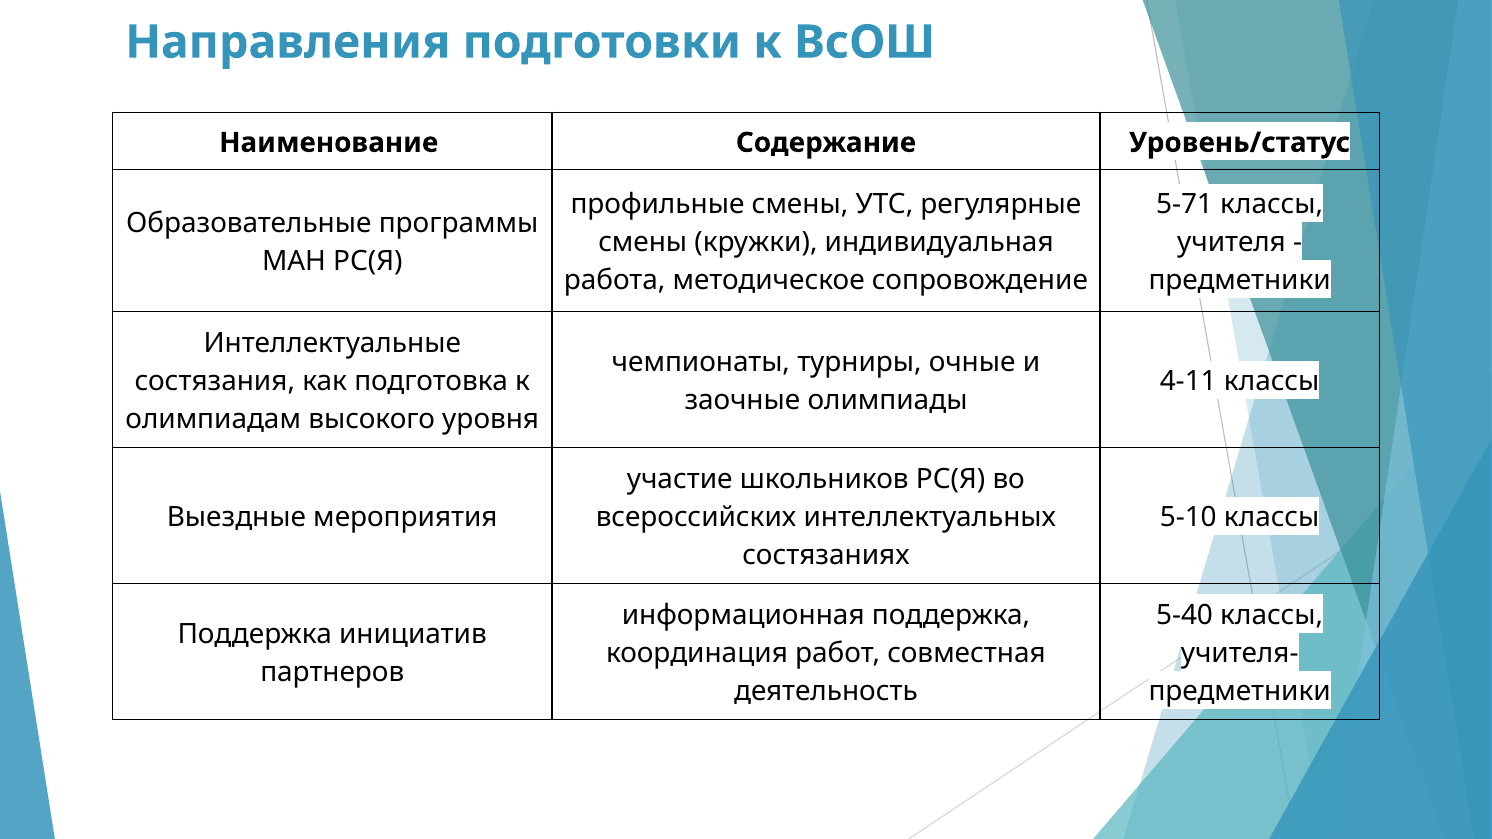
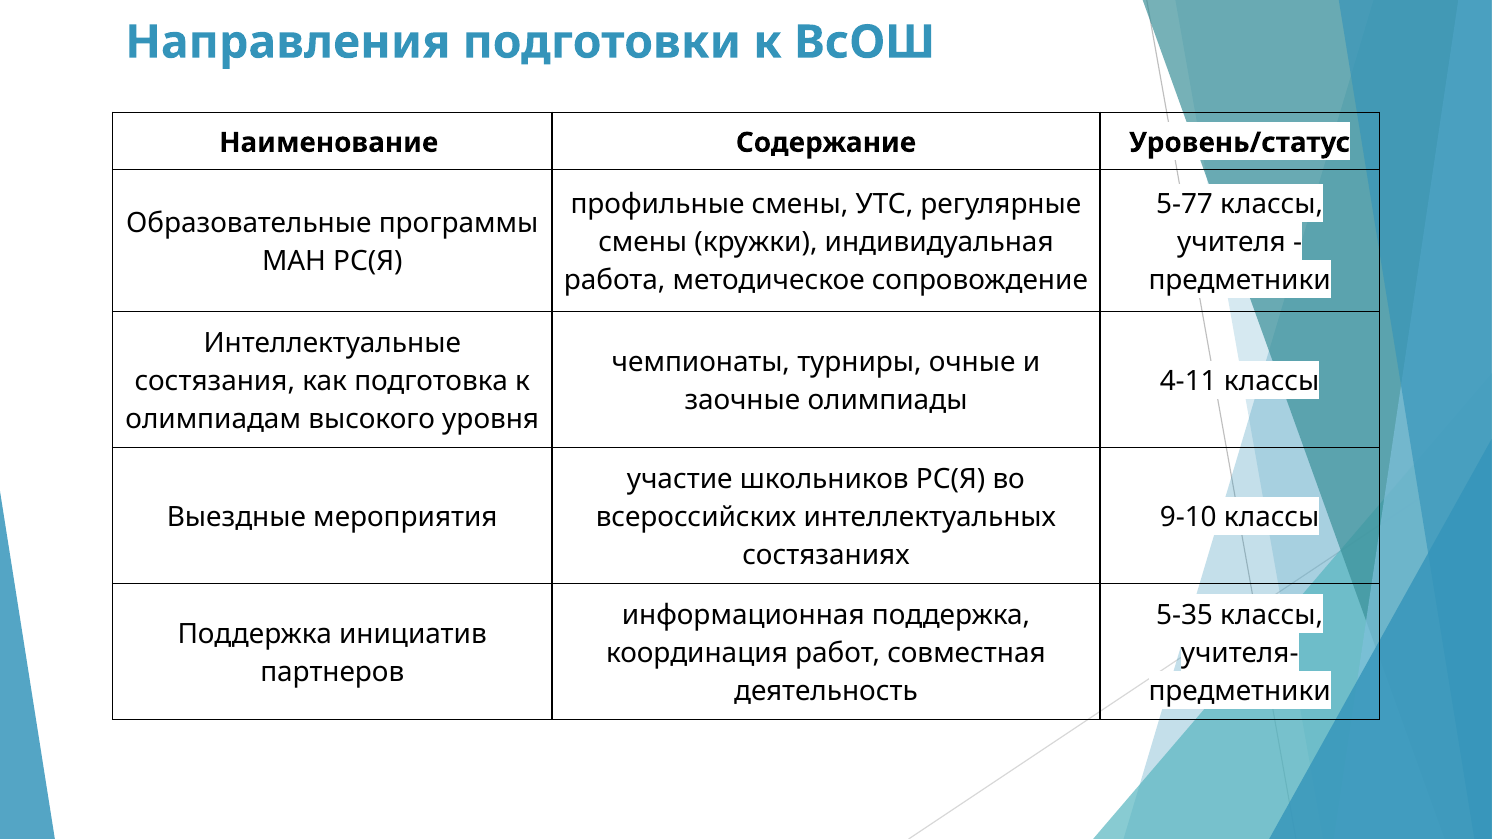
5-71: 5-71 -> 5-77 (1185, 204)
5-10: 5-10 -> 9-10 (1188, 517)
5-40: 5-40 -> 5-35 (1185, 615)
